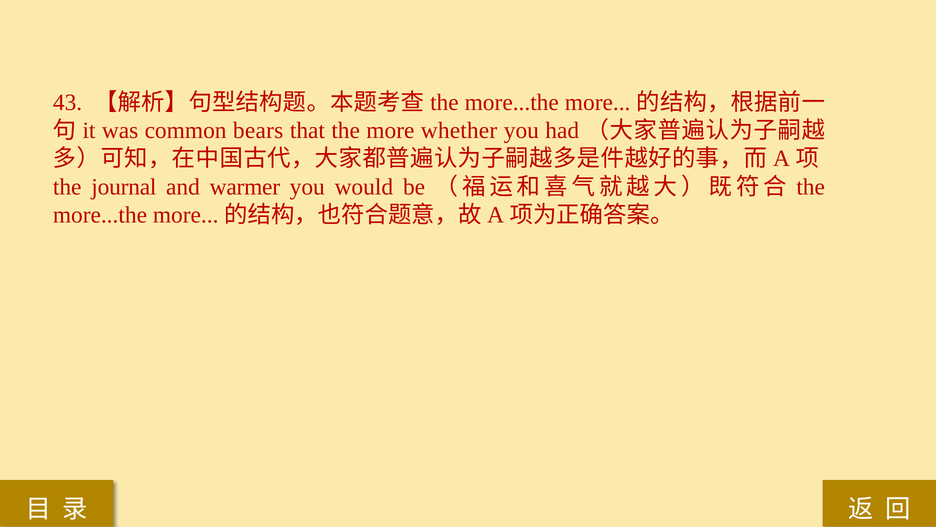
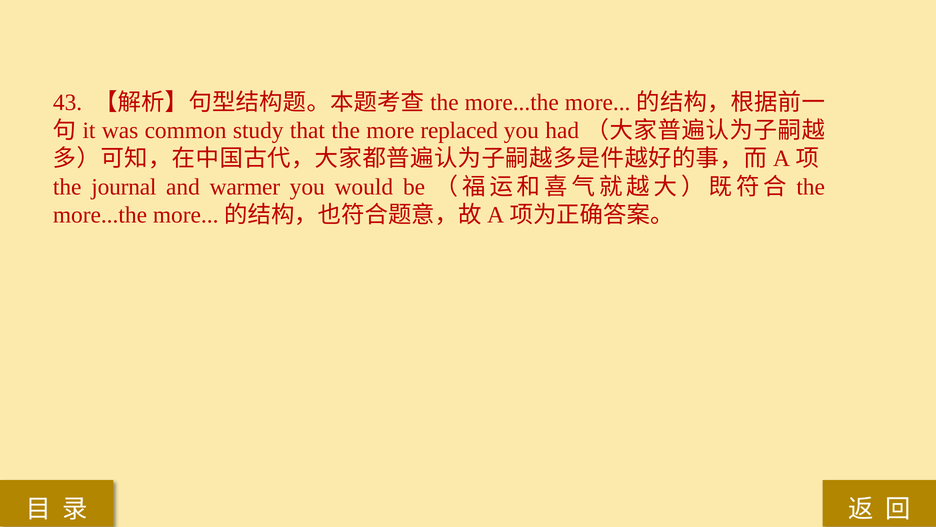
bears: bears -> study (258, 130)
whether: whether -> replaced (459, 130)
